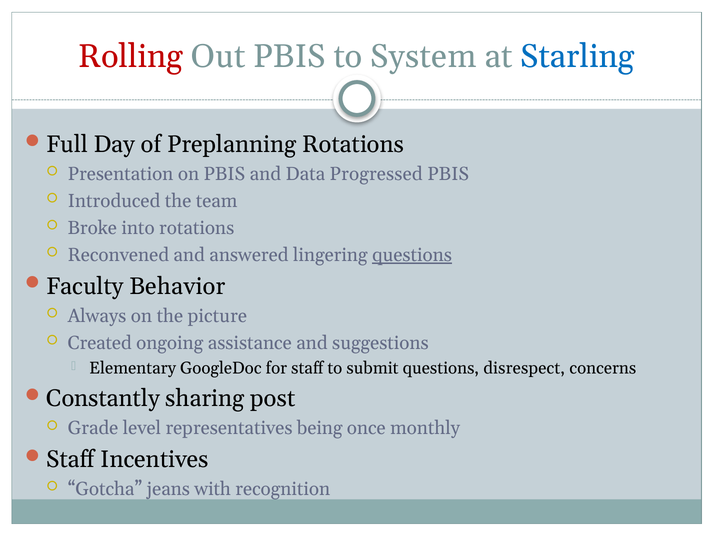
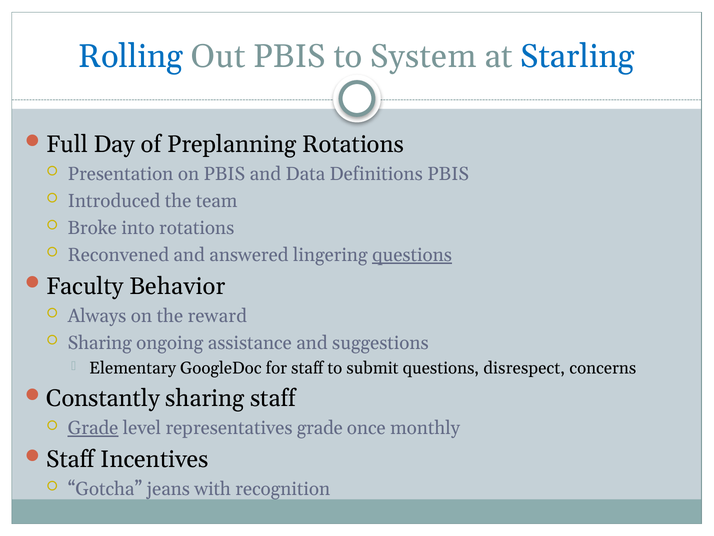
Rolling colour: red -> blue (131, 56)
Progressed: Progressed -> Definitions (376, 174)
picture: picture -> reward (217, 316)
Created: Created -> Sharing (100, 343)
sharing post: post -> staff (273, 398)
Grade underline: none -> present (93, 428)
representatives being: being -> grade (320, 428)
